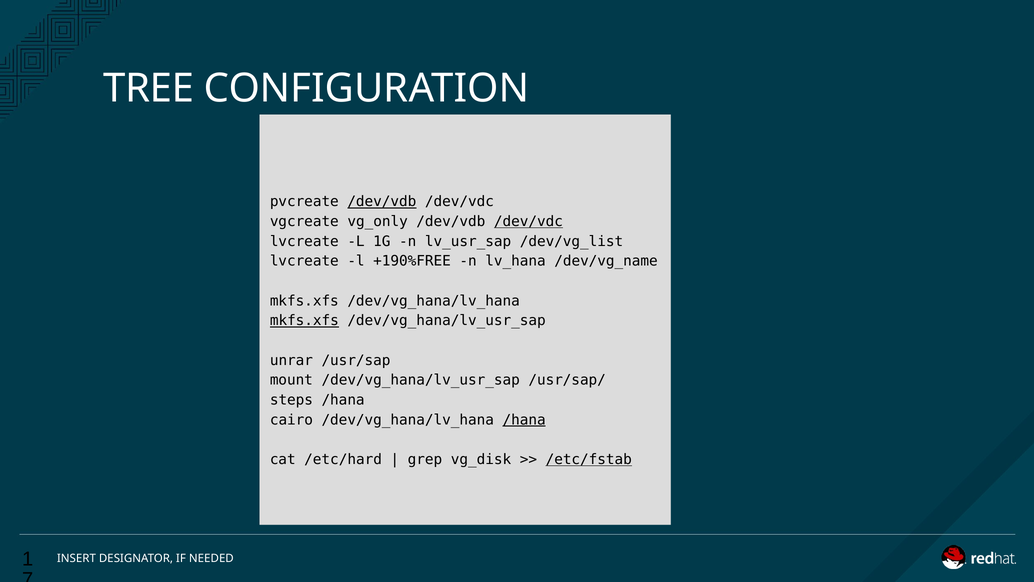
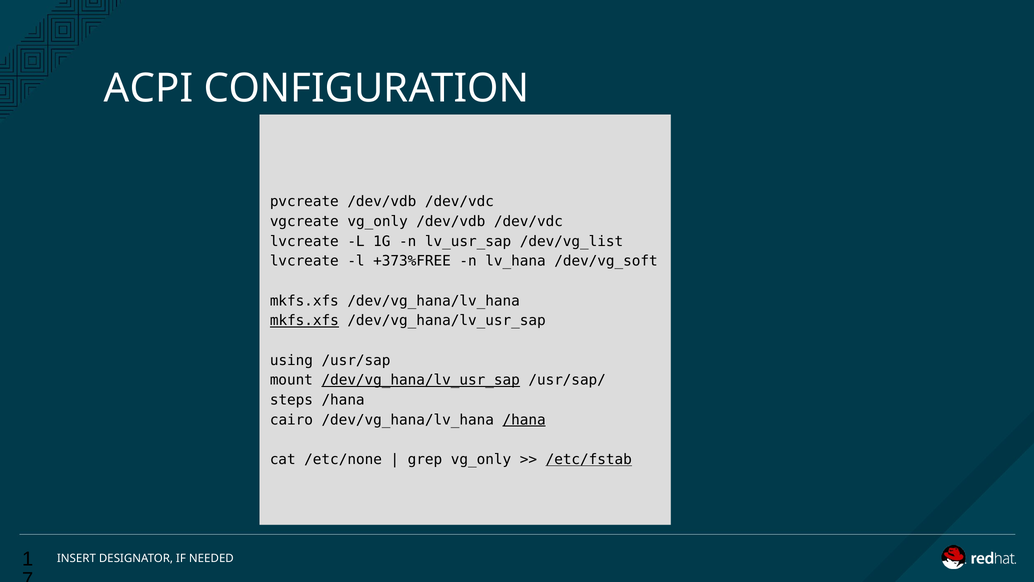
TREE: TREE -> ACPI (149, 88)
/dev/vdb underline: present -> none (382, 202)
/dev/vdc underline: present -> none (528, 221)
+190%FREE: +190%FREE -> +373%FREE (412, 261)
/dev/vg_name: /dev/vg_name -> /dev/vg_soft (606, 261)
unrar: unrar -> using (291, 360)
/dev/vg_hana/lv_usr_sap underline: none -> present (421, 380)
/etc/hard: /etc/hard -> /etc/none (343, 459)
grep vg_disk: vg_disk -> vg_only (481, 459)
